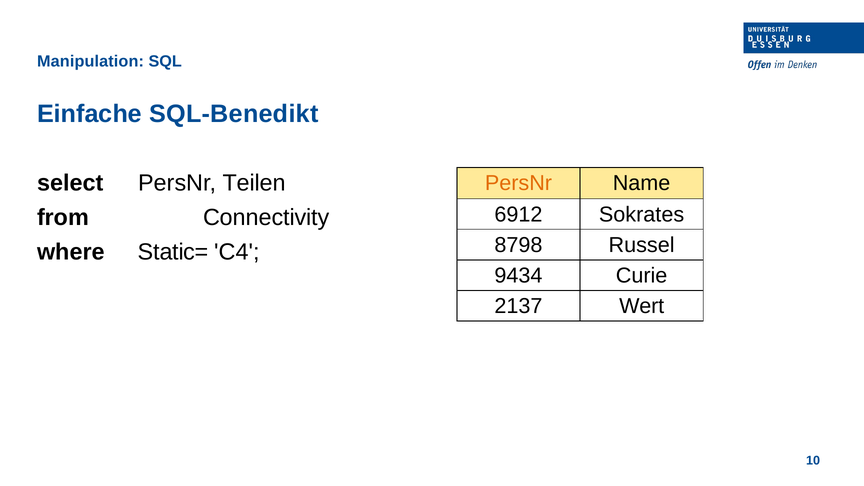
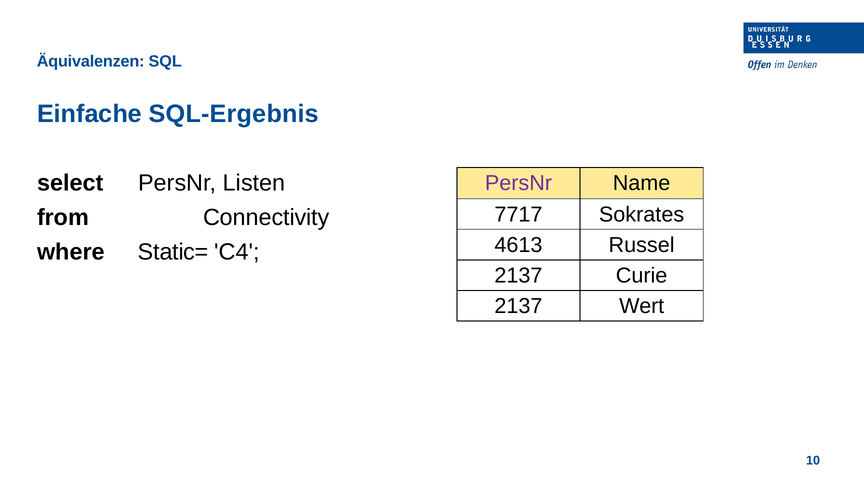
Manipulation: Manipulation -> Äquivalenzen (91, 61)
SQL-Benedikt: SQL-Benedikt -> SQL-Ergebnis (234, 114)
Teilen: Teilen -> Listen (254, 183)
PersNr colour: orange -> purple (518, 183)
6912: 6912 -> 7717 (518, 214)
8798: 8798 -> 4613 (518, 245)
9434: 9434 -> 2137 (518, 276)
